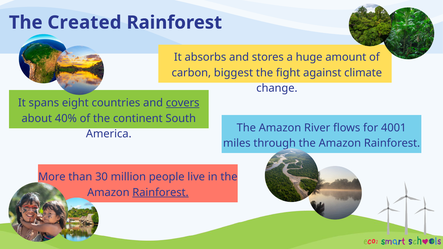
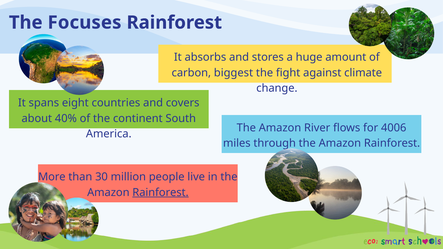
Created: Created -> Focuses (84, 23)
covers underline: present -> none (183, 103)
4001: 4001 -> 4006 (394, 128)
